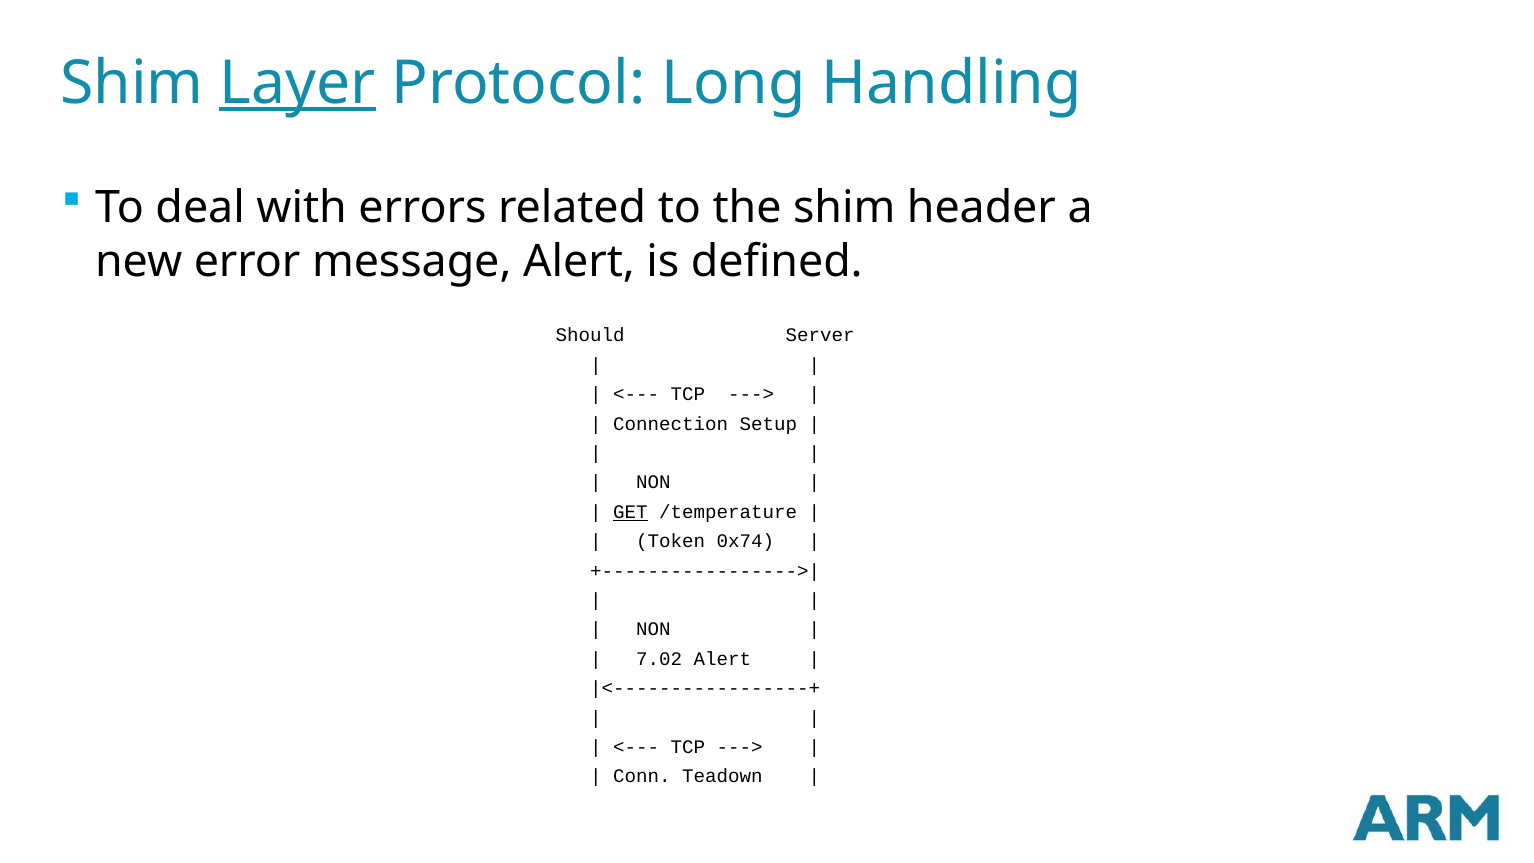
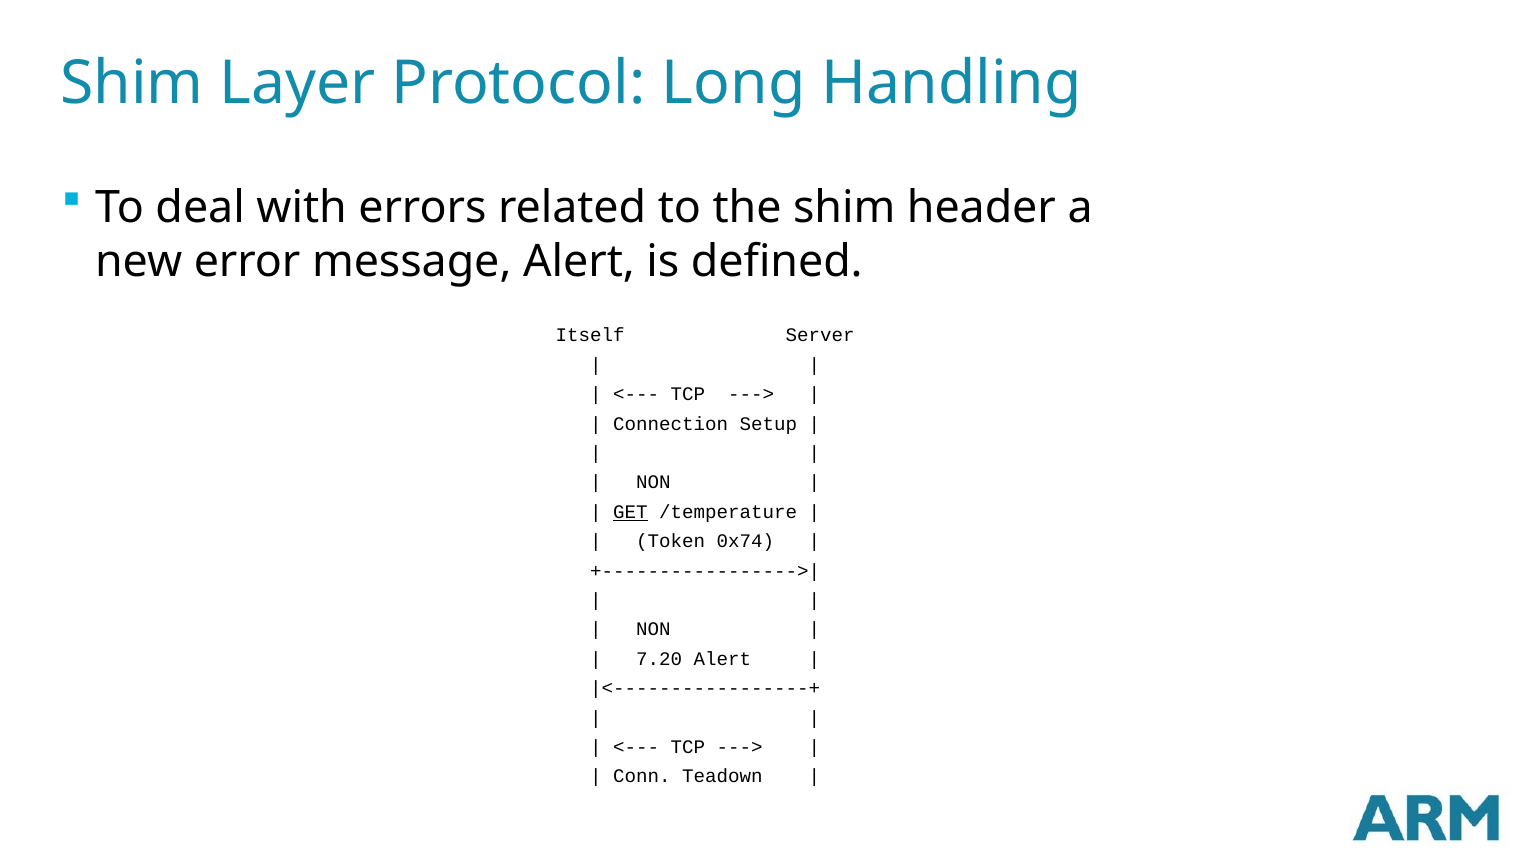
Layer underline: present -> none (298, 83)
Should: Should -> Itself (590, 336)
7.02: 7.02 -> 7.20 (659, 659)
